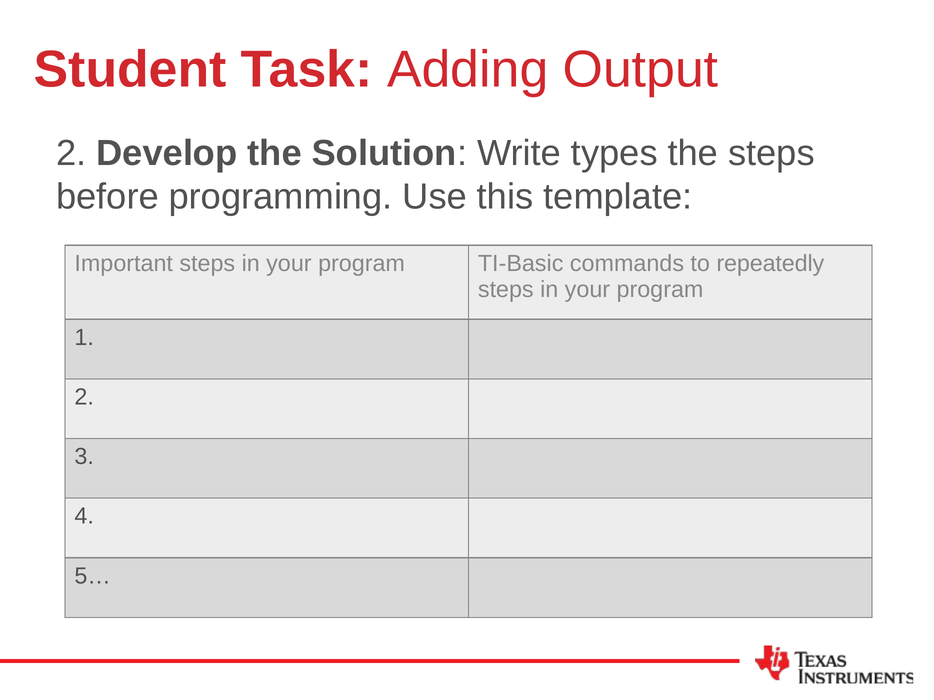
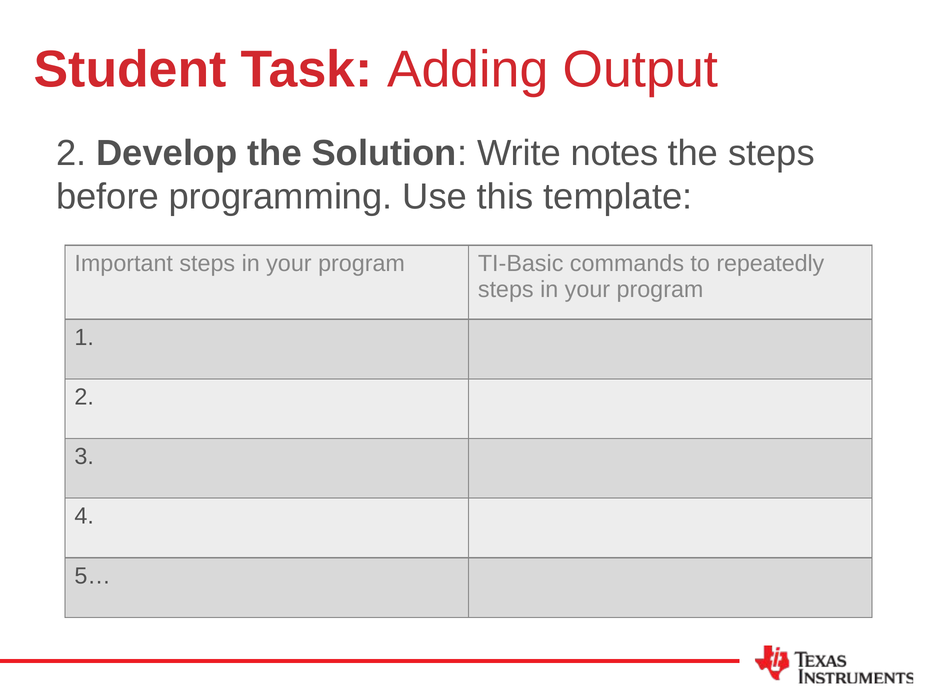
types: types -> notes (615, 153)
